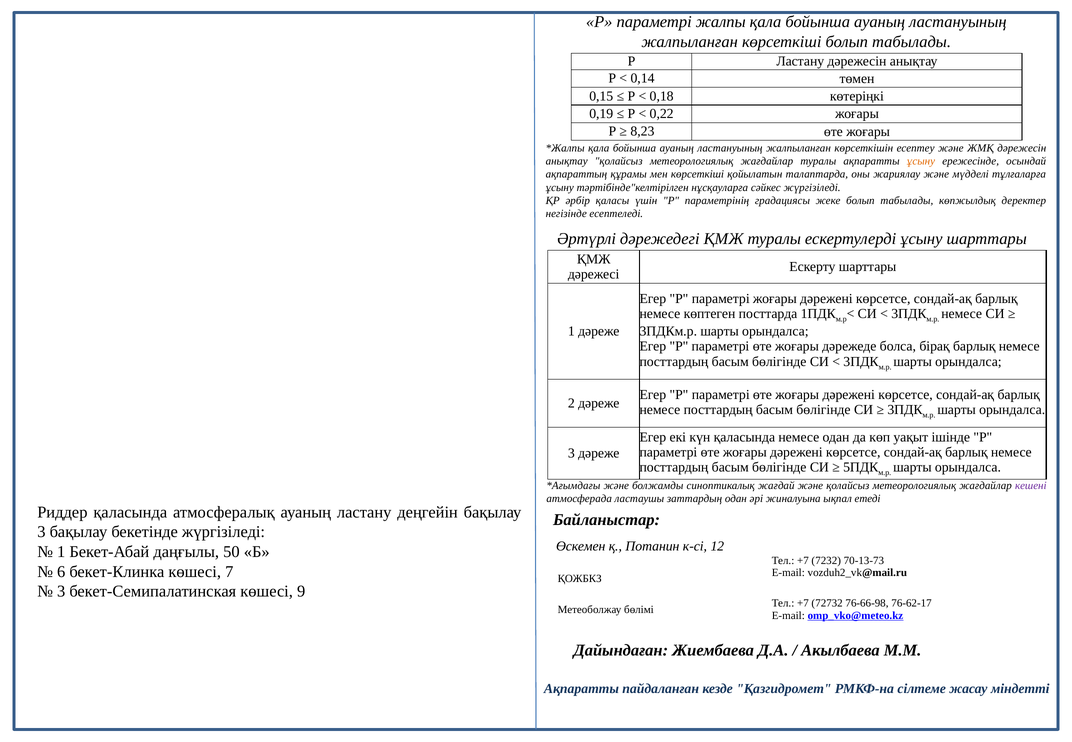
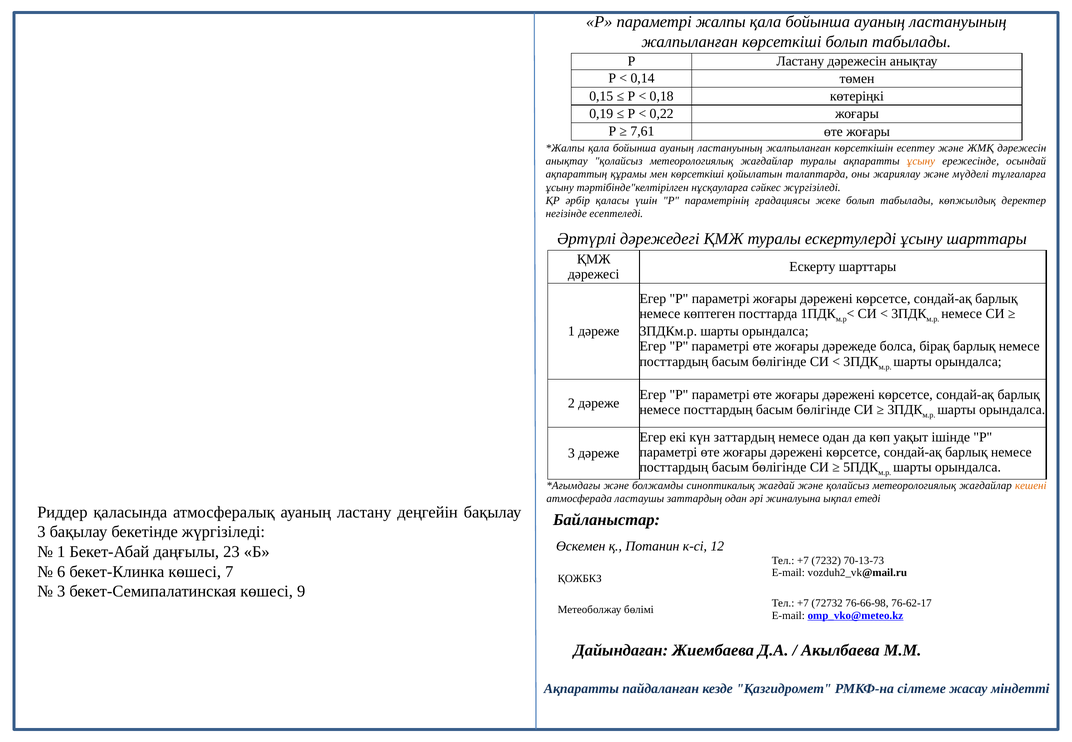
8,23: 8,23 -> 7,61 (642, 131)
күн қаласында: қаласында -> заттардың (744, 437)
кешені colour: purple -> orange (1031, 486)
50: 50 -> 23 (231, 552)
